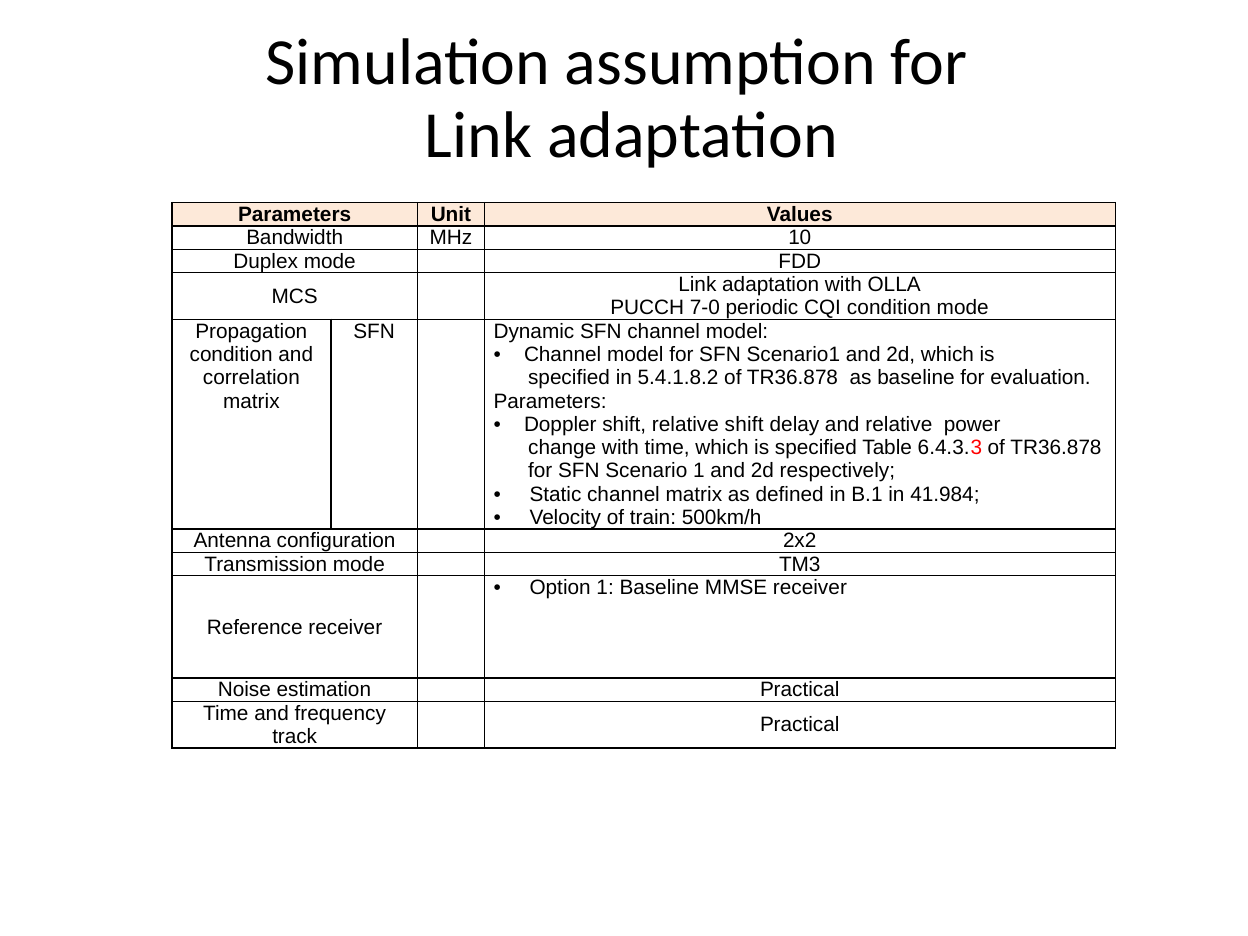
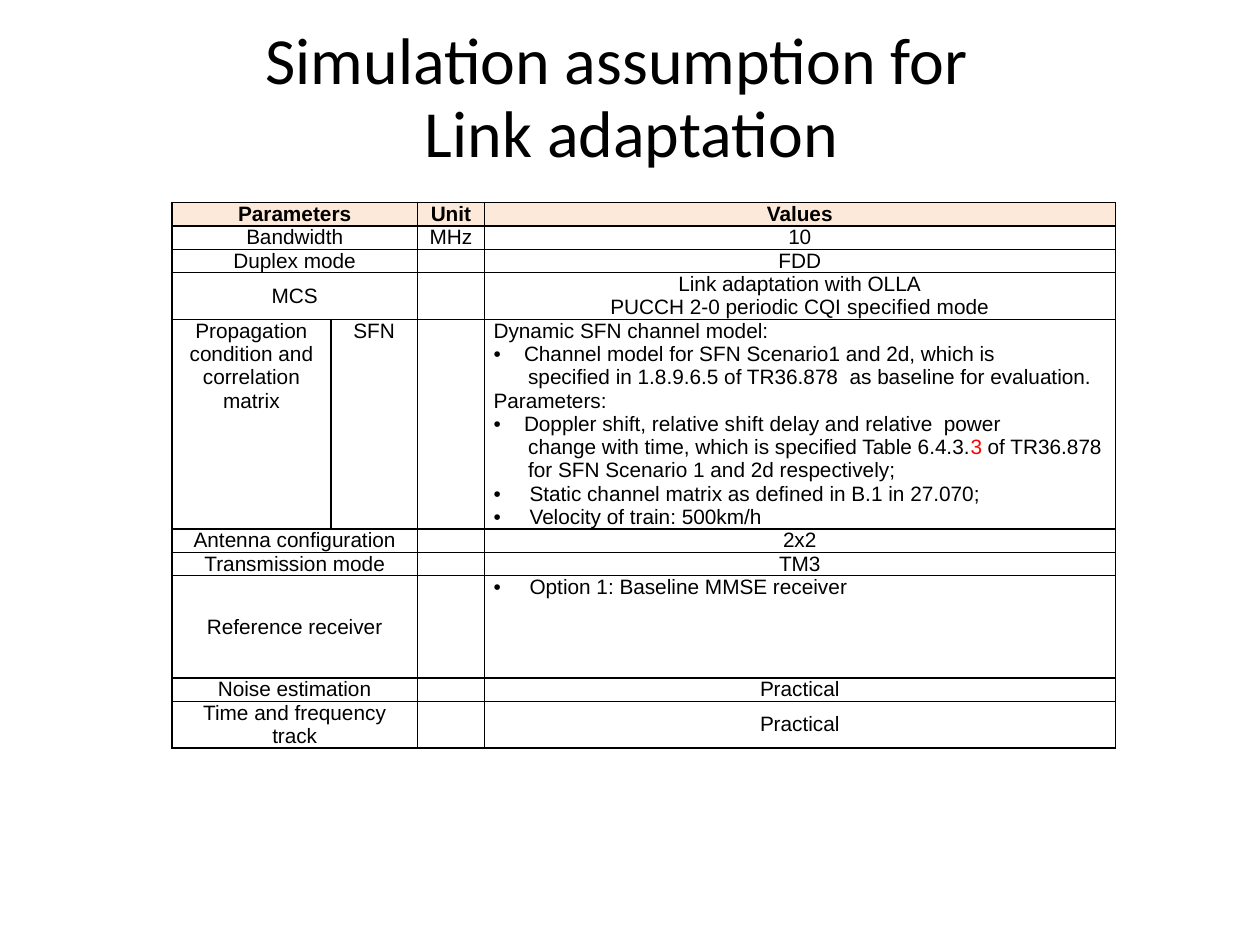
7-0: 7-0 -> 2-0 (705, 308)
CQI condition: condition -> specified (889, 308)
5.4.1.8.2: 5.4.1.8.2 -> 1.8.9.6.5 (678, 378)
41.984: 41.984 -> 27.070 (945, 494)
